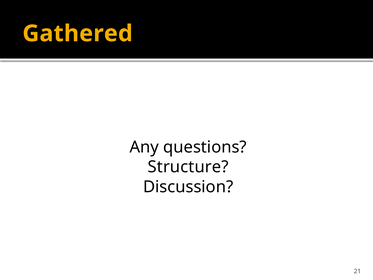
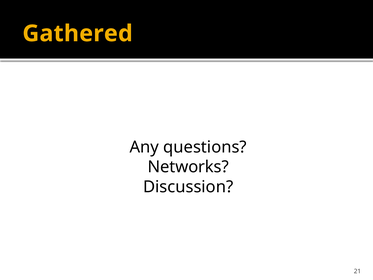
Structure: Structure -> Networks (188, 167)
